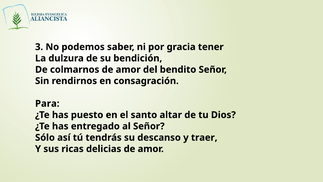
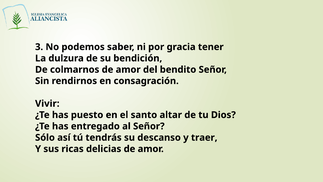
Para: Para -> Vivir (47, 103)
